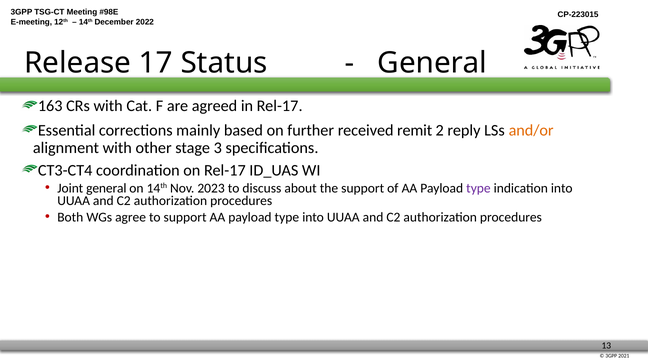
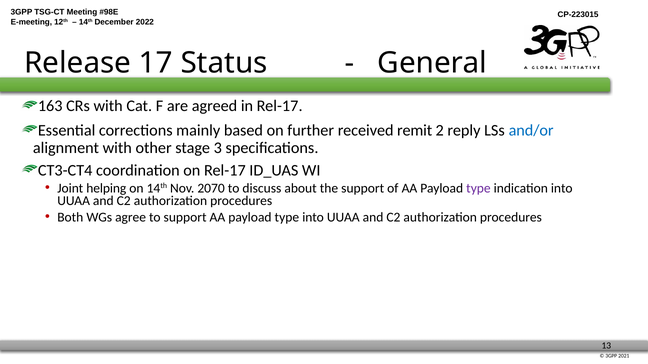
and/or colour: orange -> blue (531, 130)
Joint general: general -> helping (106, 188)
2023: 2023 -> 2070 (211, 188)
